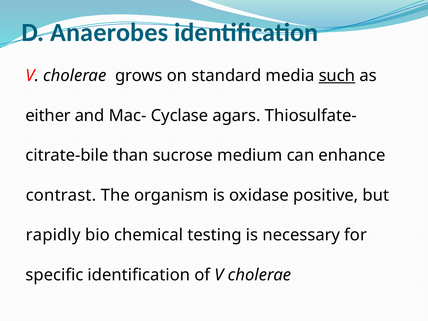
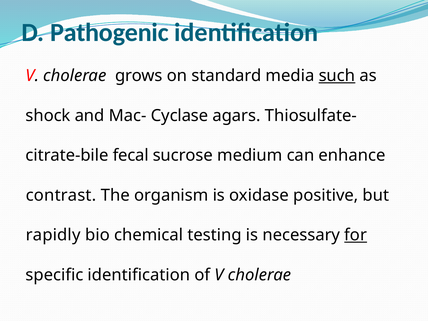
Anaerobes: Anaerobes -> Pathogenic (109, 32)
either: either -> shock (48, 116)
than: than -> fecal (131, 155)
for underline: none -> present (356, 235)
